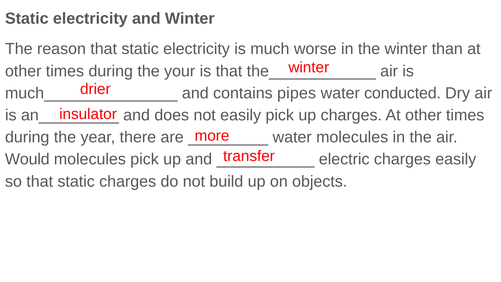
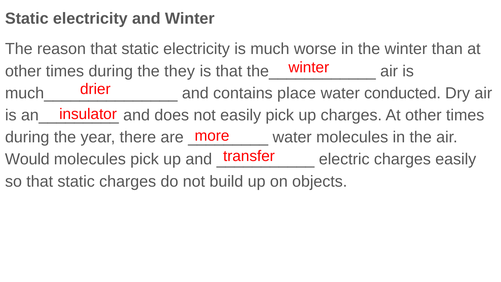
your: your -> they (180, 71)
pipes: pipes -> place (297, 93)
